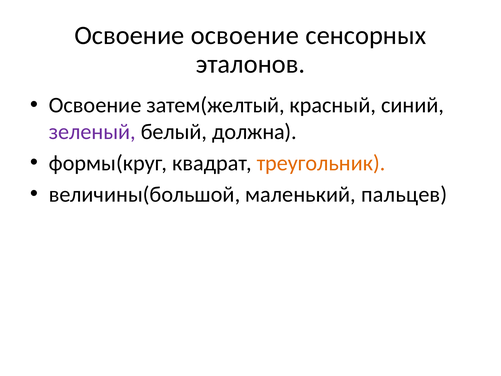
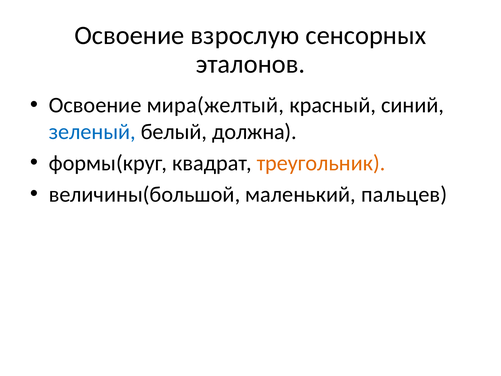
Освоение освоение: освоение -> взрослую (245, 36)
затем(желтый: затем(желтый -> мира(желтый (215, 105)
зеленый colour: purple -> blue (92, 132)
